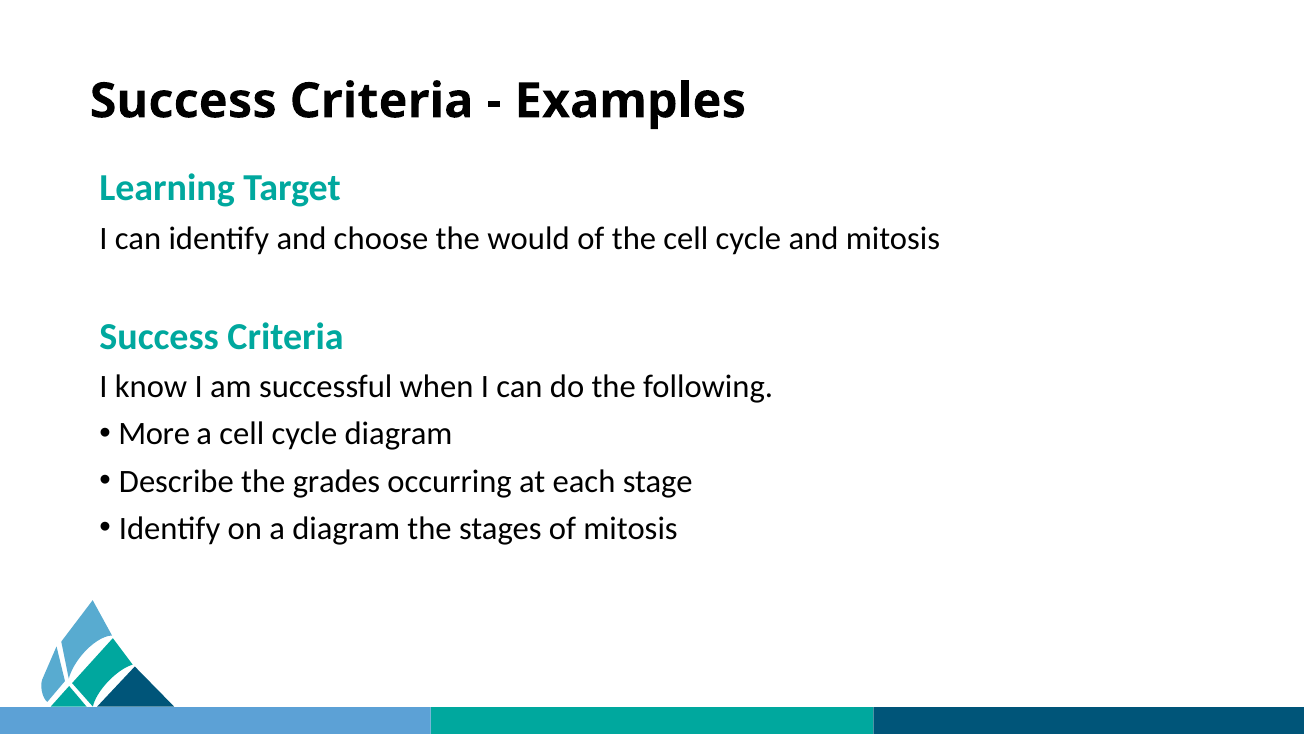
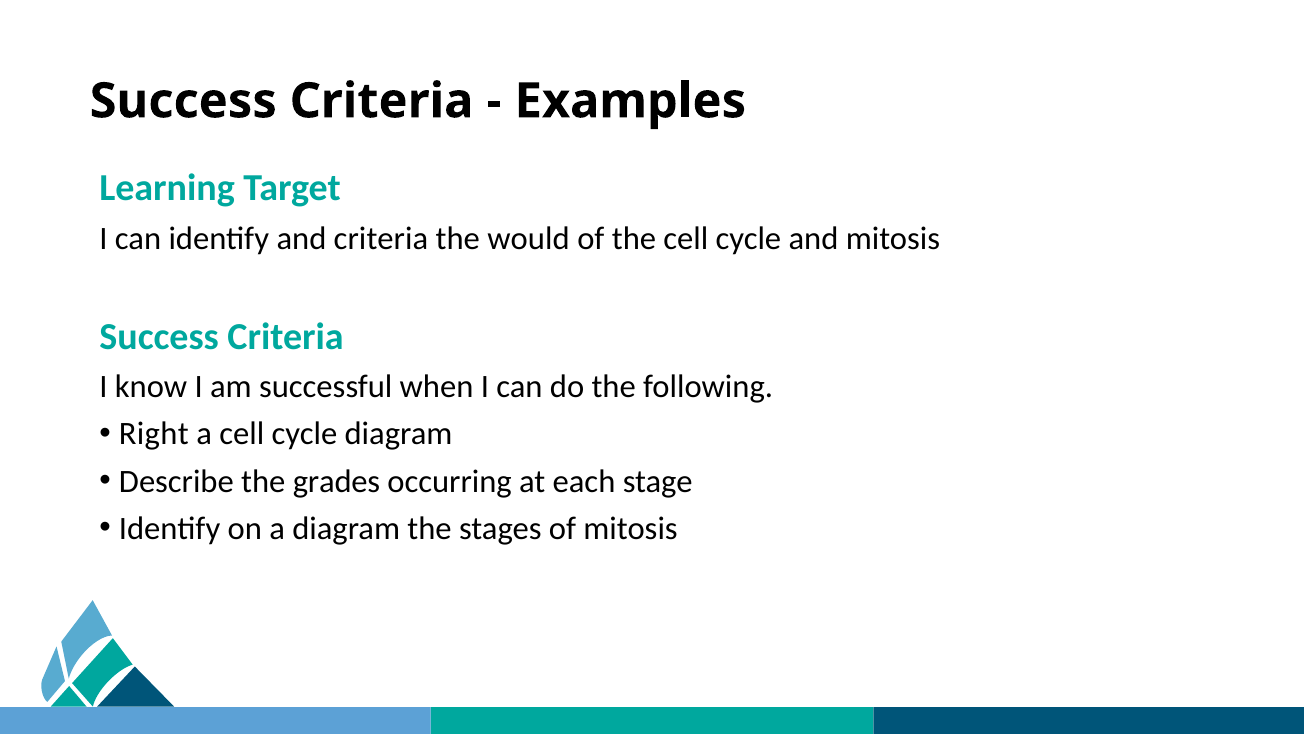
and choose: choose -> criteria (381, 238)
More: More -> Right (154, 434)
